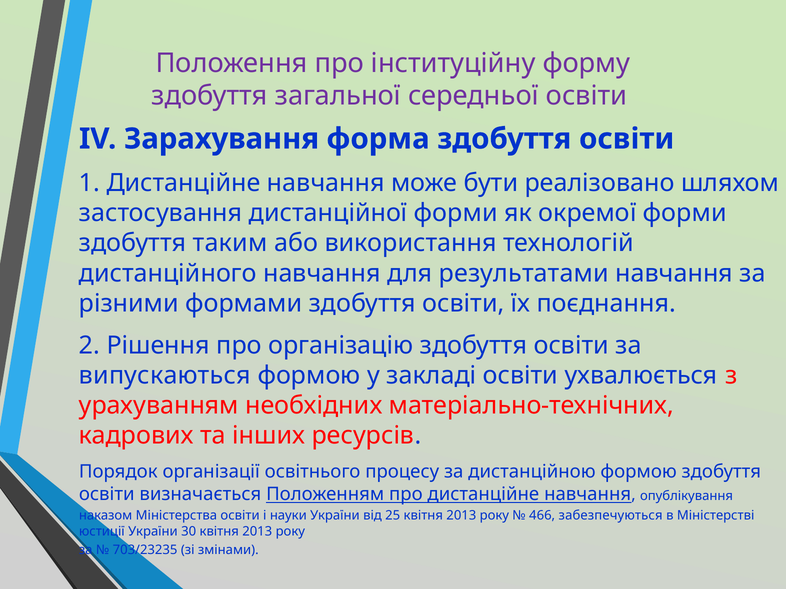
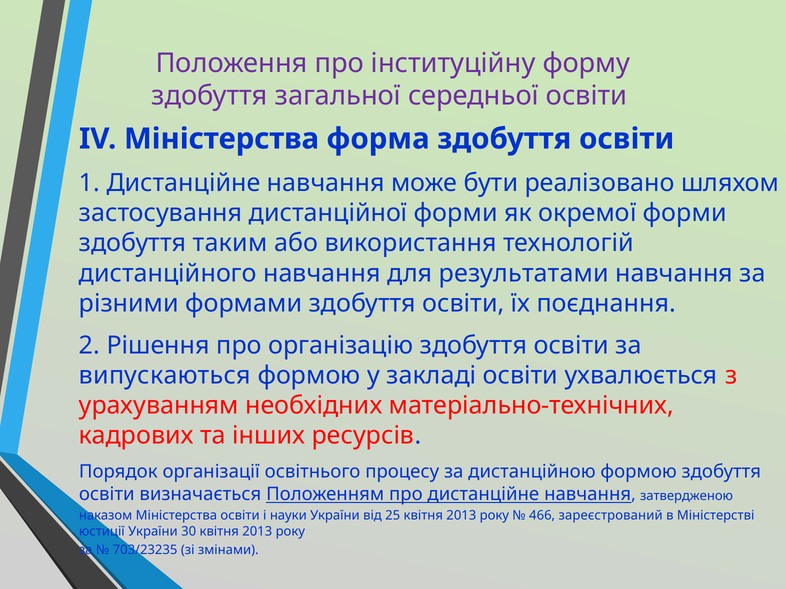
IV Зарахування: Зарахування -> Міністерства (222, 139)
опублікування: опублікування -> затвердженою (687, 496)
забезпечуються: забезпечуються -> зареєстрований (611, 516)
